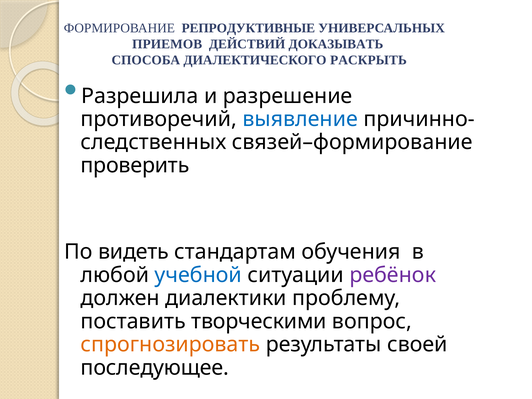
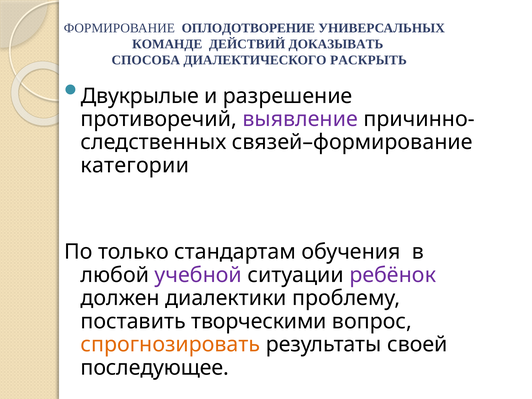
РЕПРОДУКТИВНЫЕ: РЕПРОДУКТИВНЫЕ -> ОПЛОДОТВОРЕНИЕ (248, 28)
ПРИЕМОВ: ПРИЕМОВ -> КОМАНДЕ (167, 44)
Разрешила: Разрешила -> Двукрылые (140, 96)
выявление colour: blue -> purple (300, 119)
проверить: проверить -> категории (135, 165)
видеть: видеть -> только (133, 252)
учебной colour: blue -> purple (198, 275)
